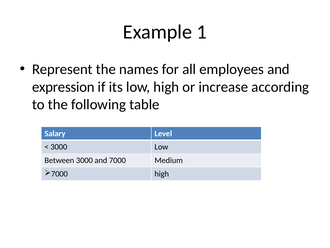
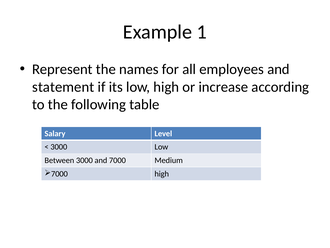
expression: expression -> statement (63, 87)
